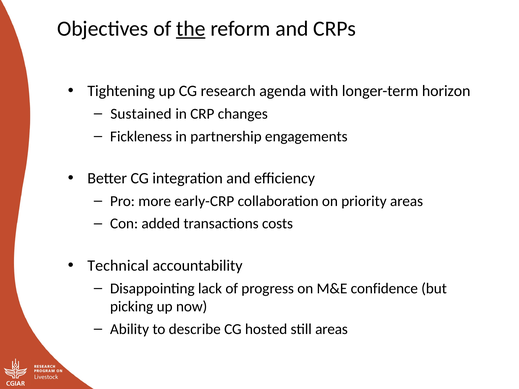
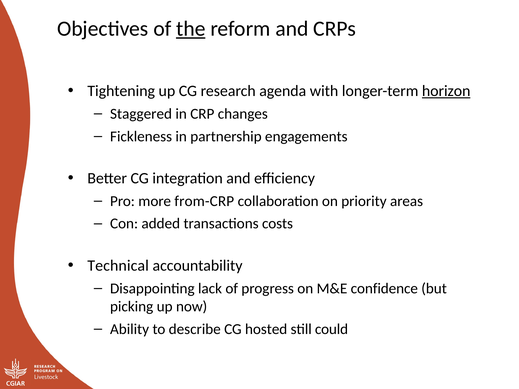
horizon underline: none -> present (446, 91)
Sustained: Sustained -> Staggered (141, 114)
early-CRP: early-CRP -> from-CRP (204, 201)
still areas: areas -> could (331, 329)
